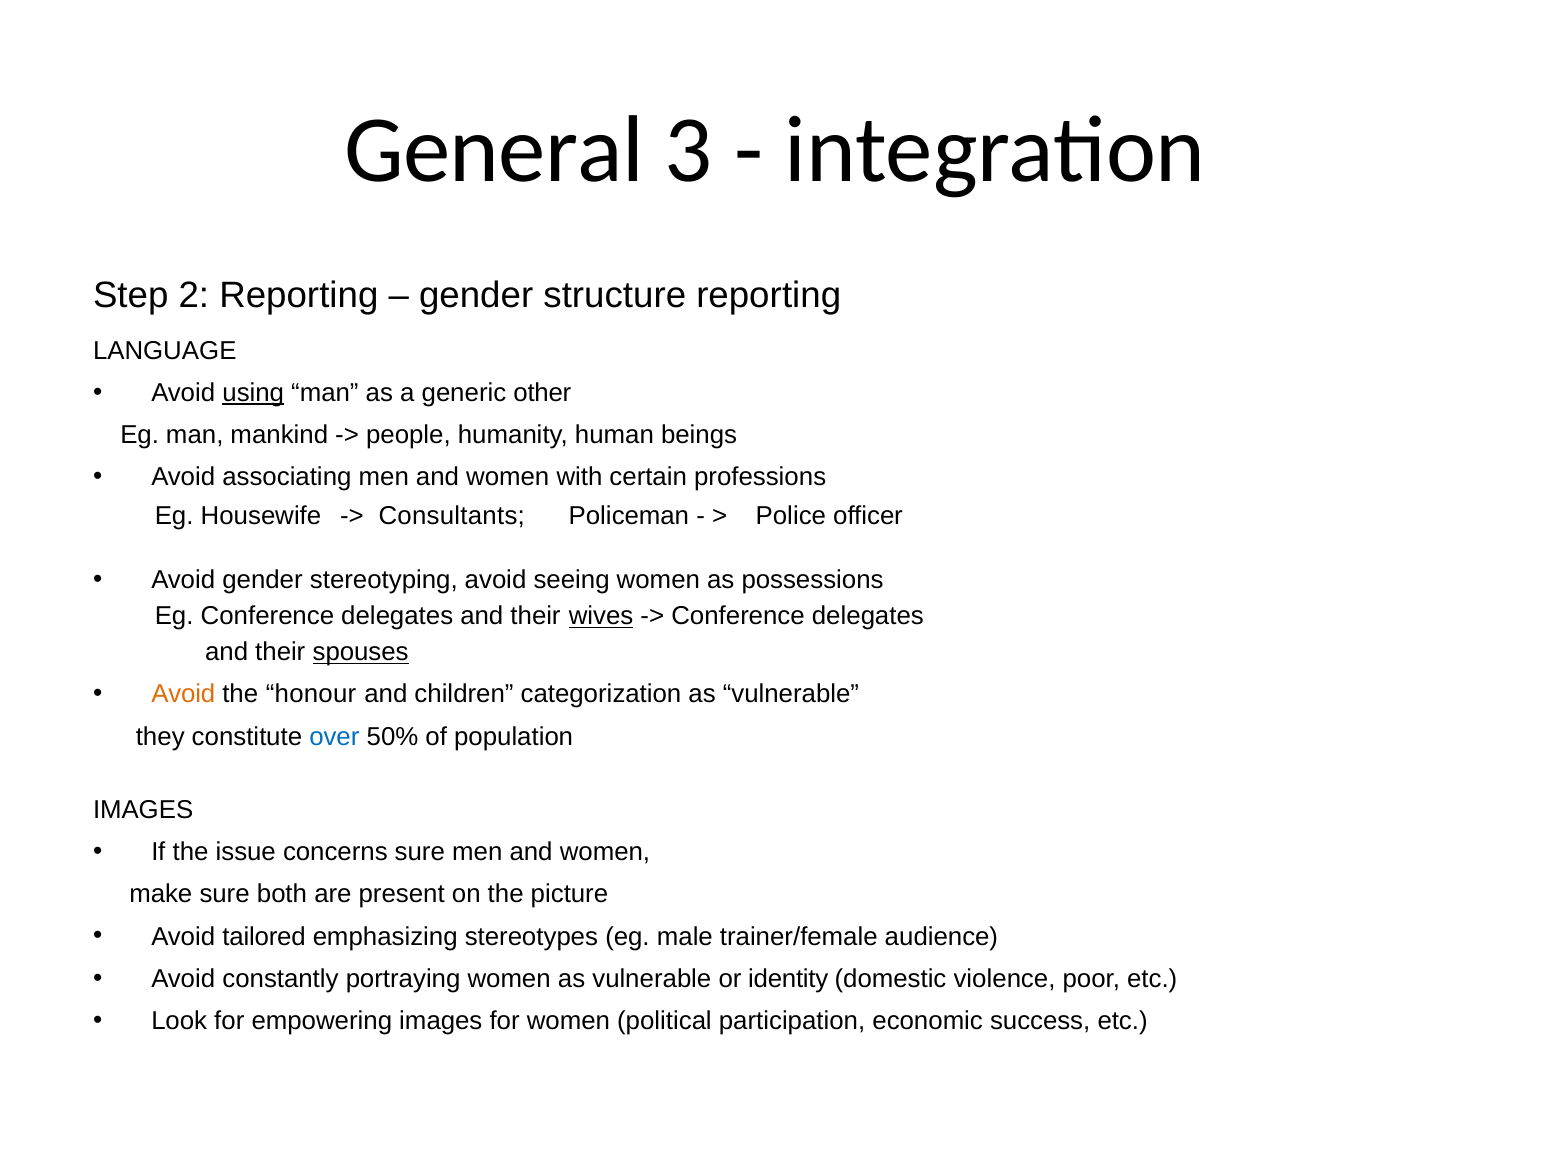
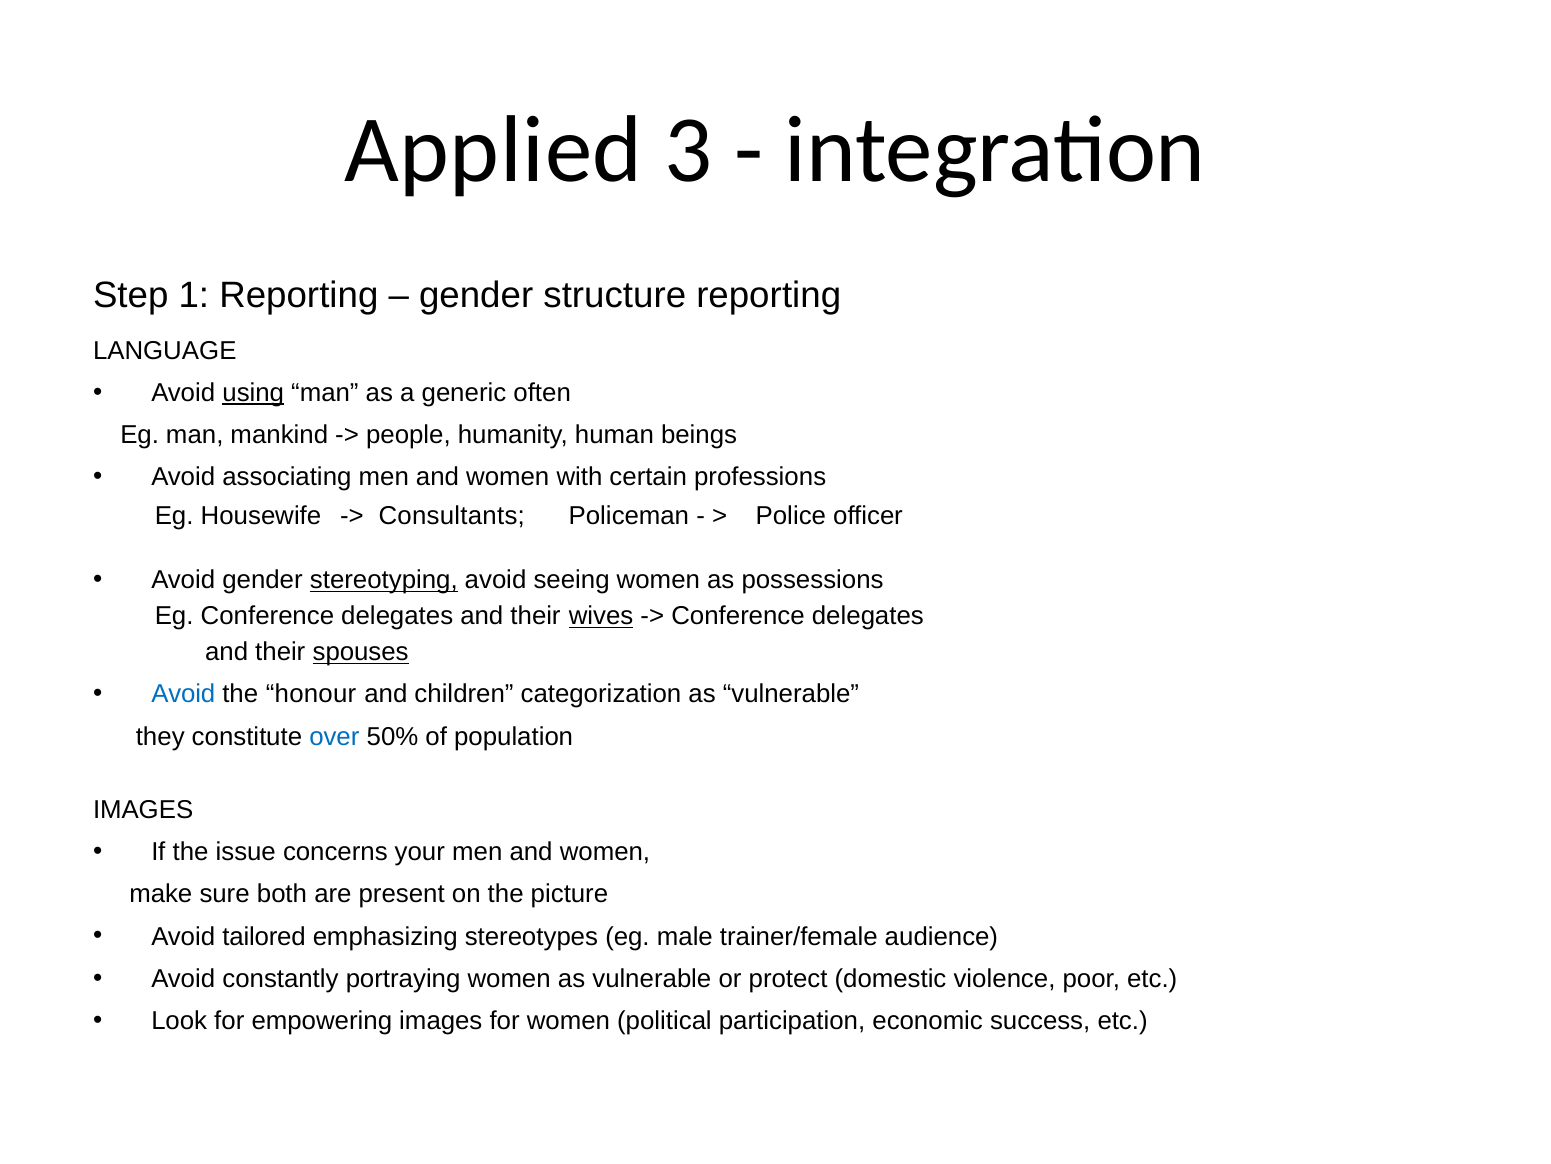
General: General -> Applied (493, 150)
2: 2 -> 1 (194, 295)
other: other -> often (542, 392)
stereotyping underline: none -> present (384, 580)
Avoid colour: orange -> blue (183, 694)
concerns sure: sure -> your (420, 851)
identity: identity -> protect (788, 978)
